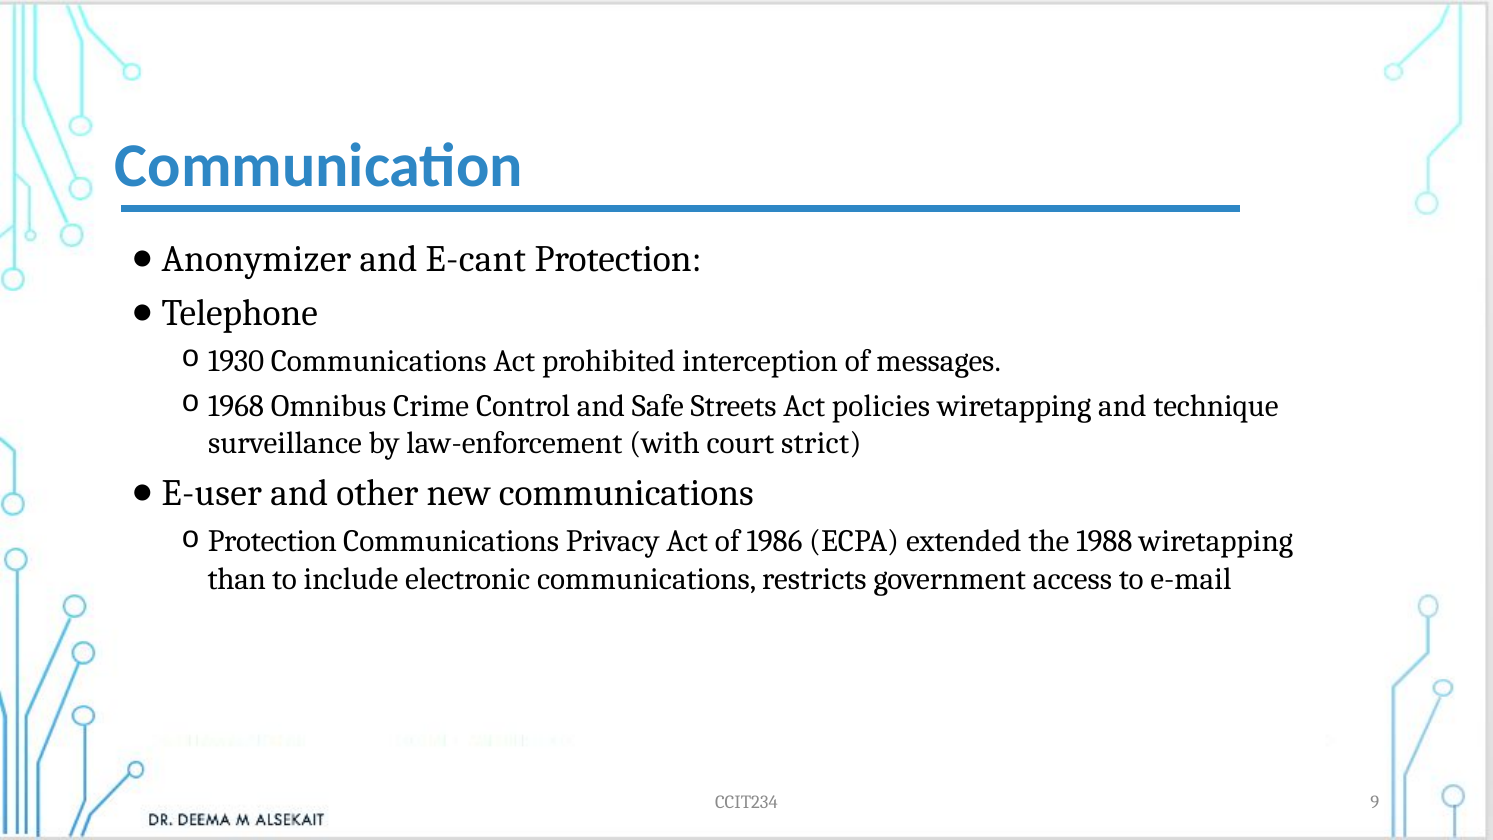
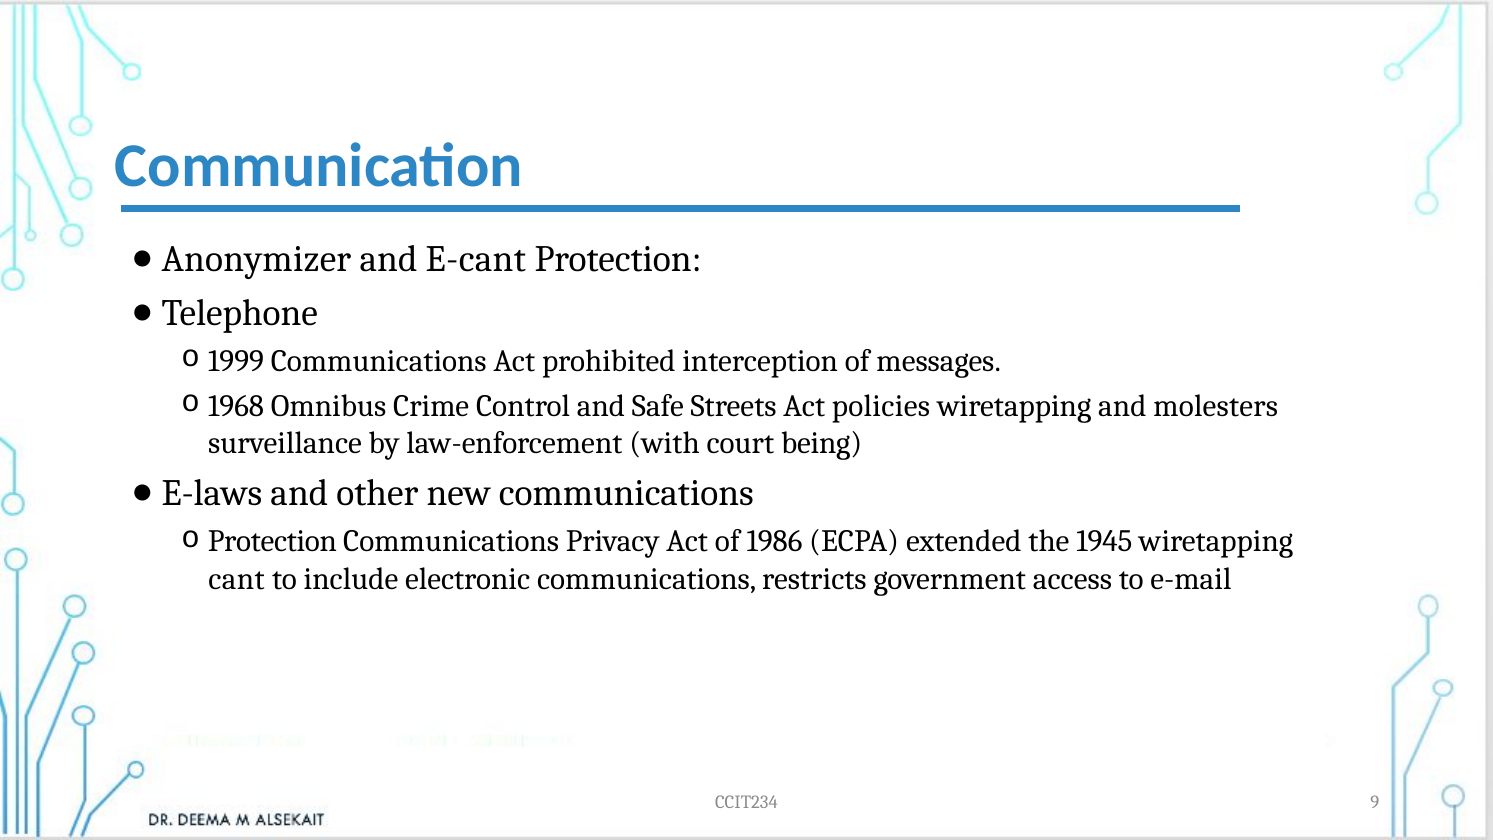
1930: 1930 -> 1999 (236, 361)
technique: technique -> molesters (1216, 406)
strict: strict -> being (822, 443)
E-user: E-user -> E-laws (212, 493)
1988: 1988 -> 1945 (1104, 541)
than: than -> cant (237, 579)
